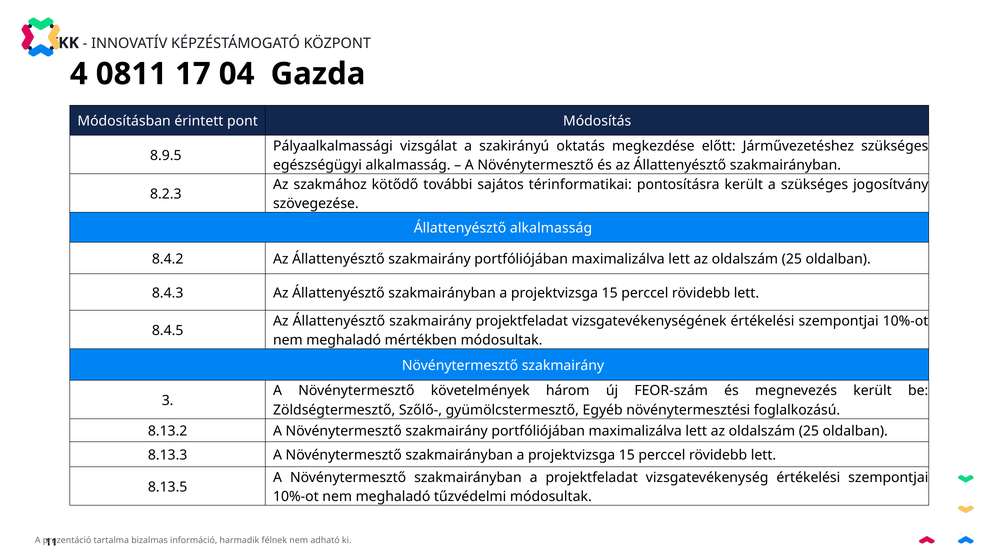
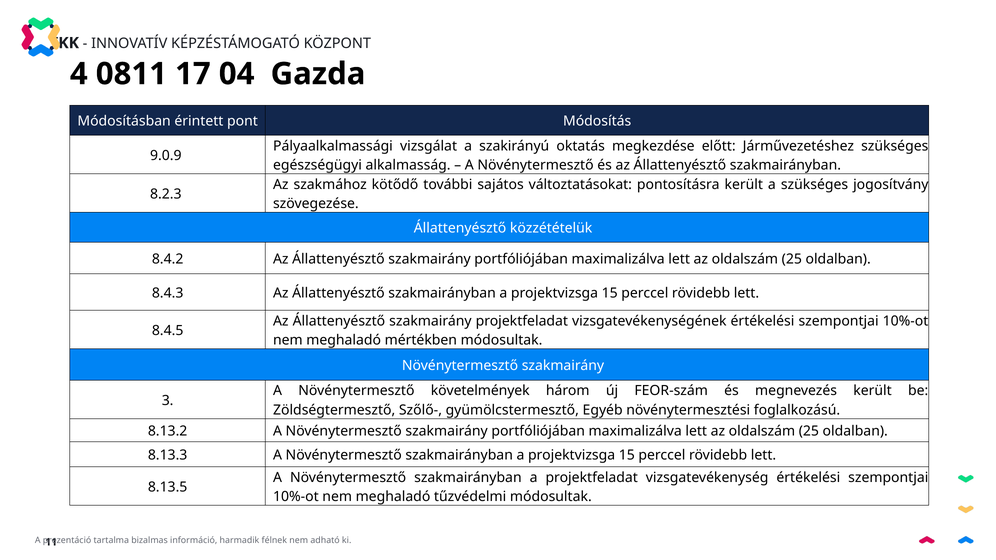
8.9.5: 8.9.5 -> 9.0.9 (166, 156)
térinformatikai: térinformatikai -> változtatásokat (580, 185)
Állattenyésztő alkalmasság: alkalmasság -> közzétételük (551, 228)
